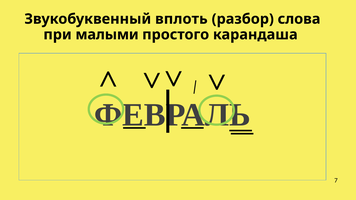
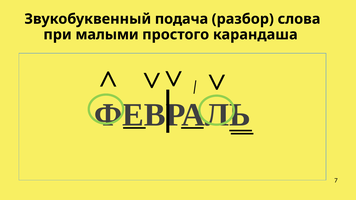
вплоть: вплоть -> подача (182, 19)
